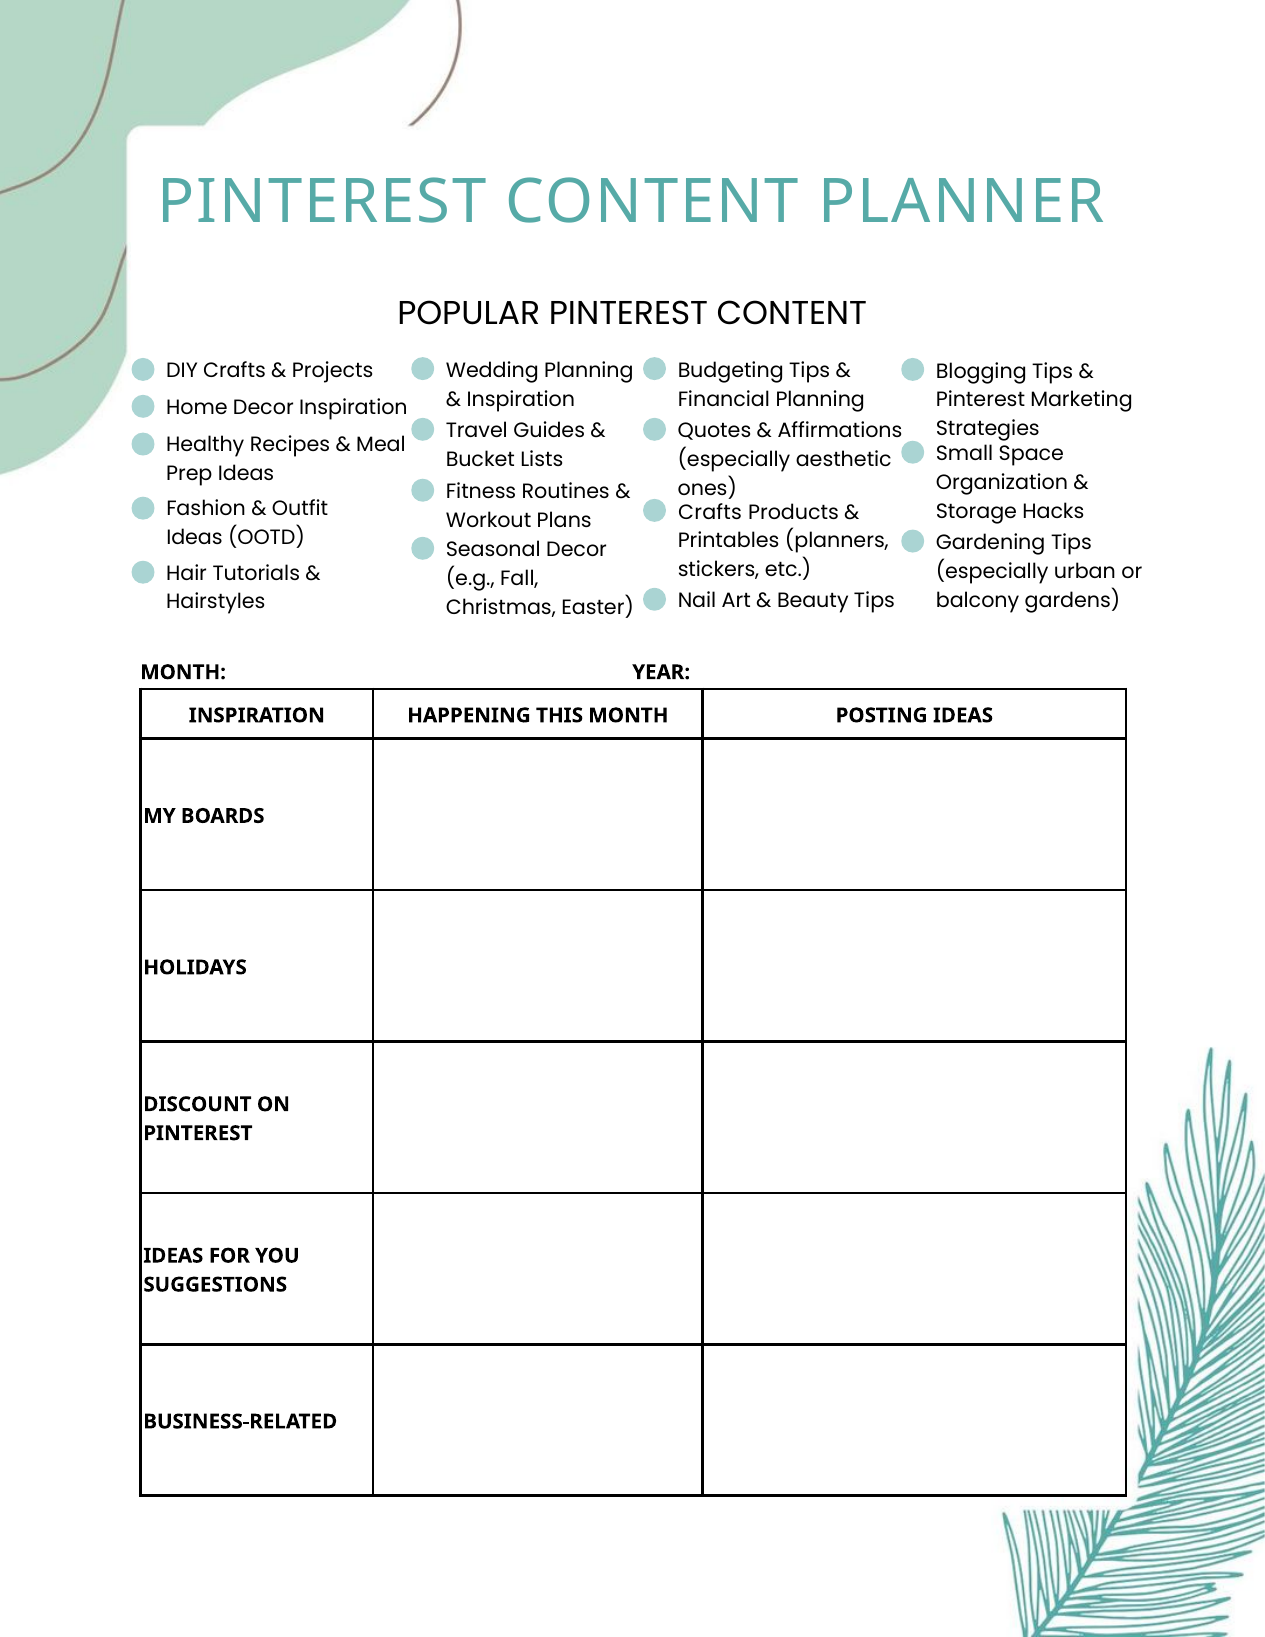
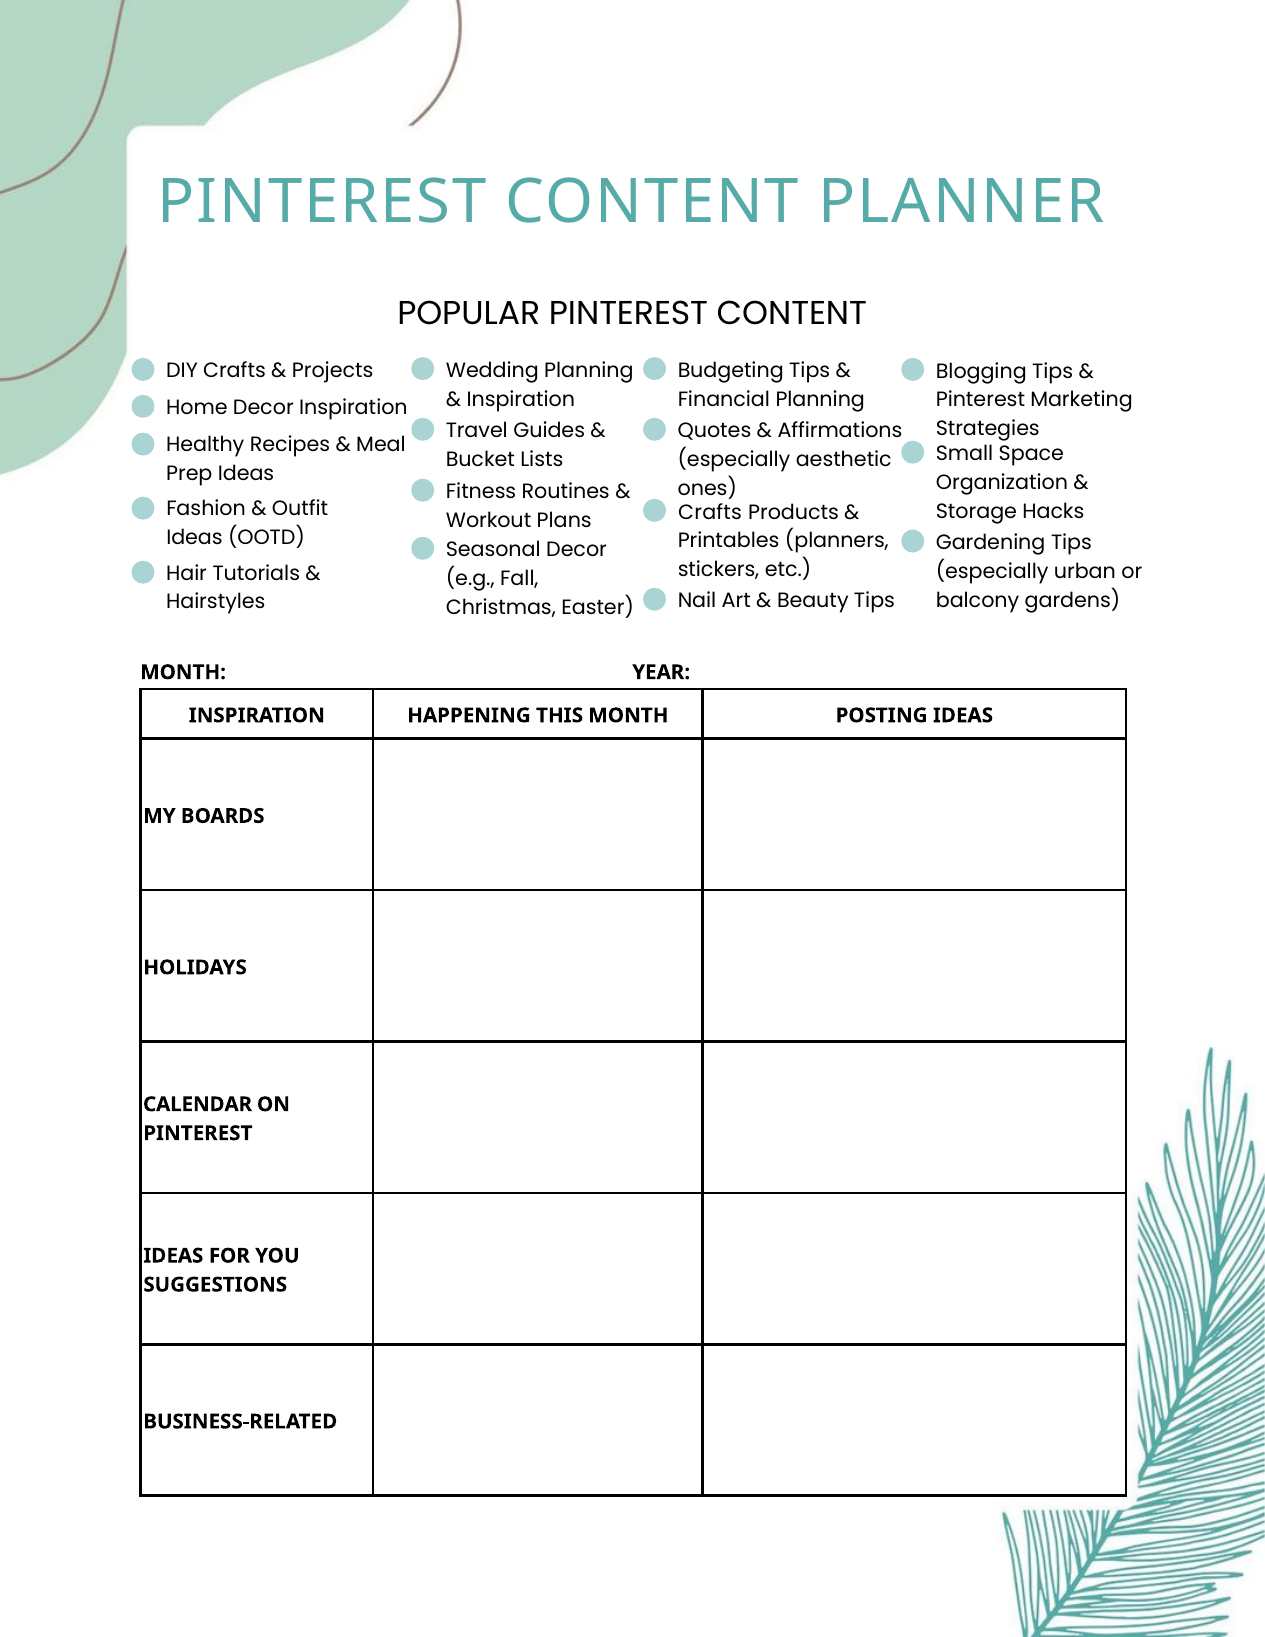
DISCOUNT: DISCOUNT -> CALENDAR (198, 1104)
